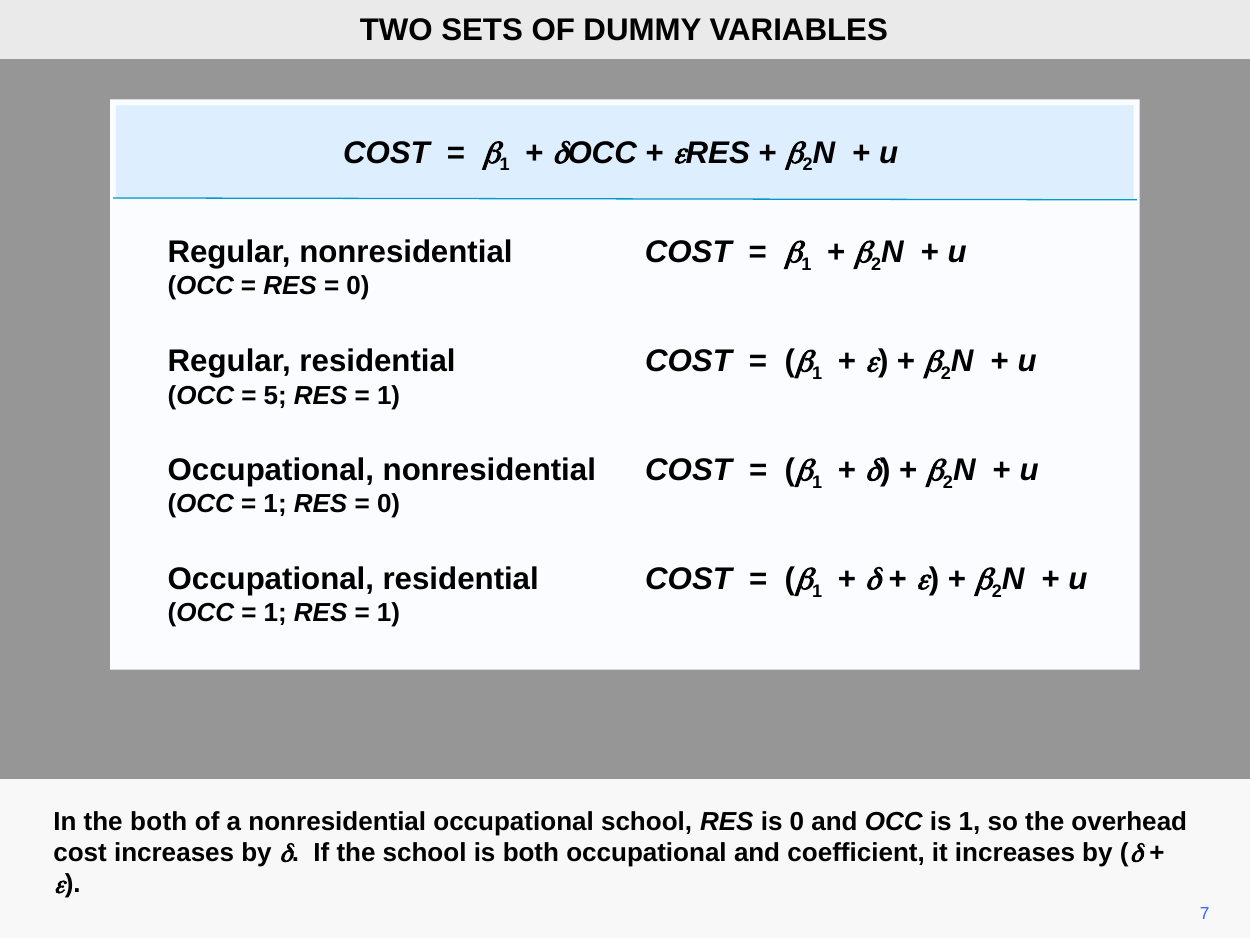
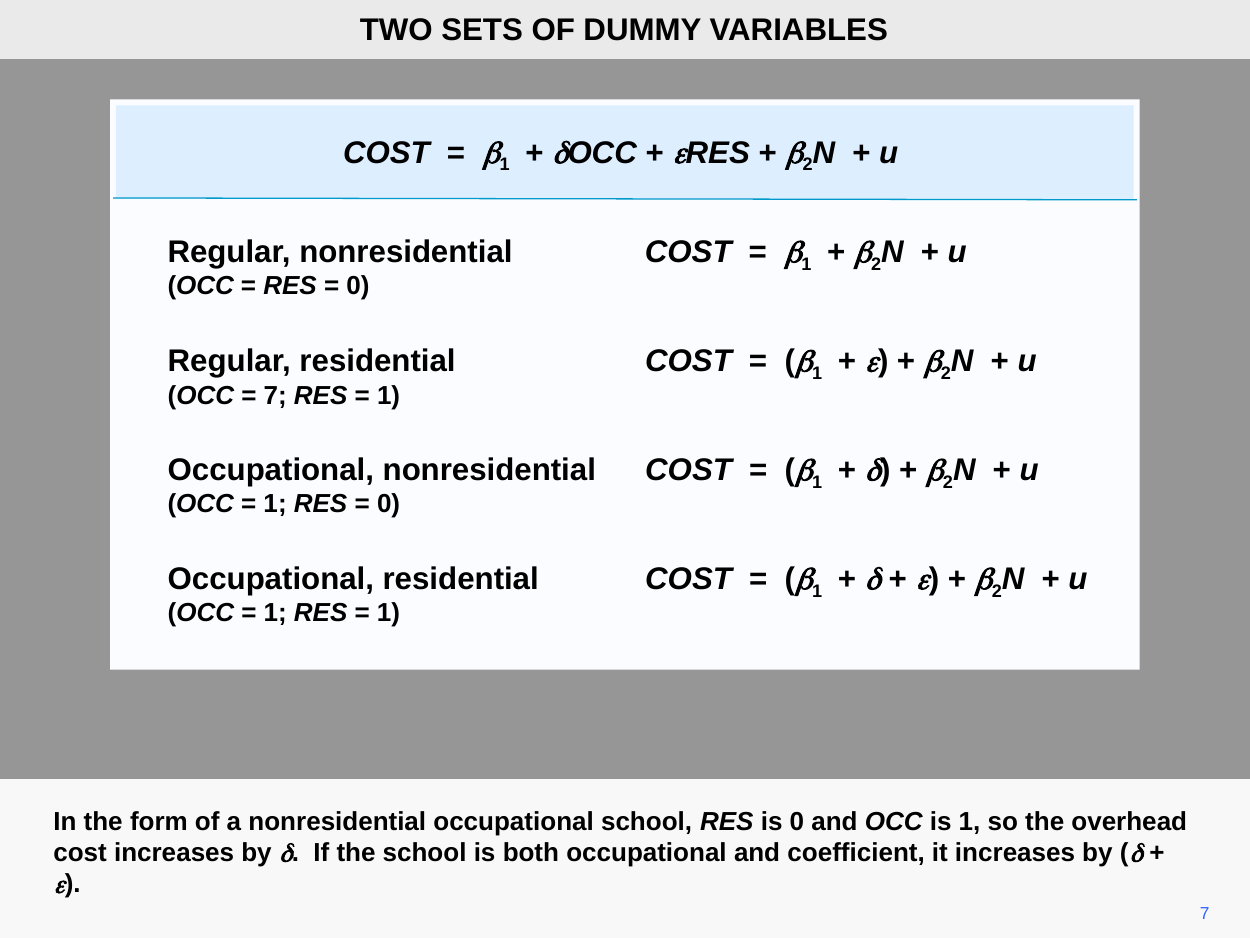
5: 5 -> 7 (275, 395)
the both: both -> form (159, 821)
